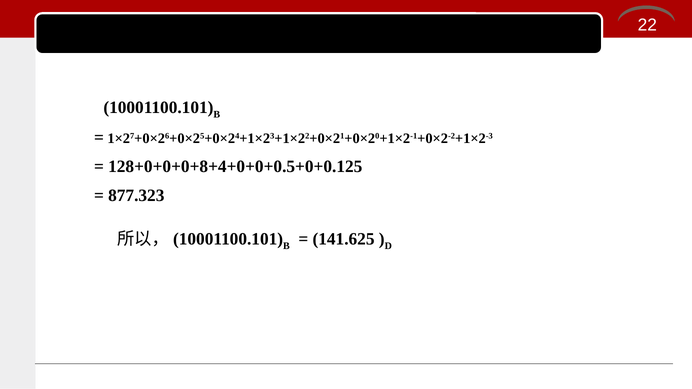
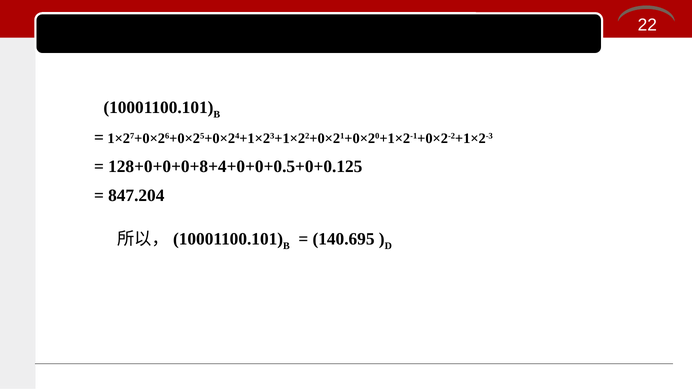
877.323: 877.323 -> 847.204 (136, 196)
141.625: 141.625 -> 140.695 (344, 239)
